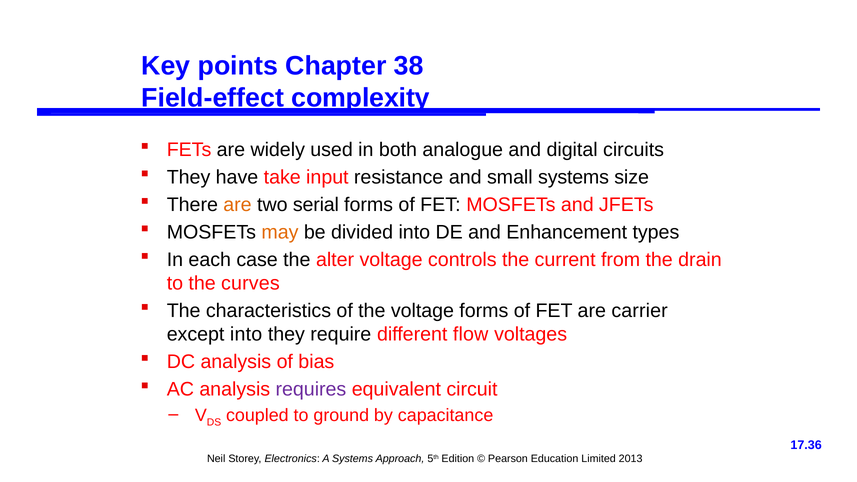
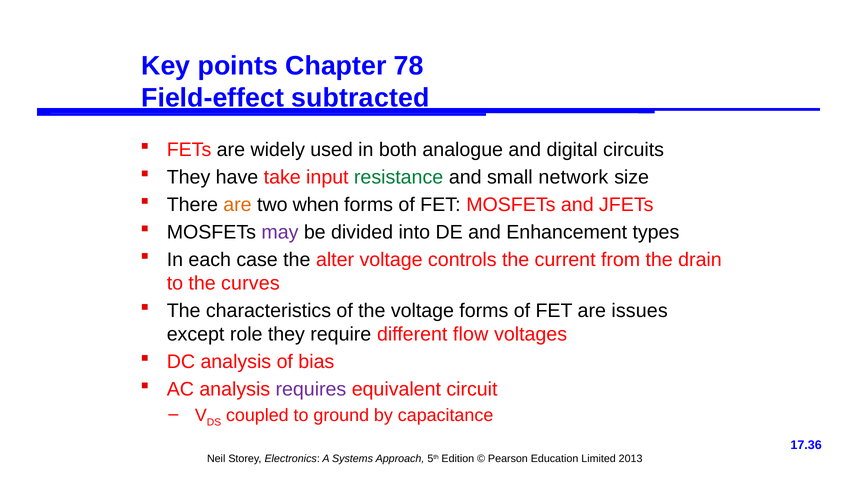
38: 38 -> 78 (409, 66)
complexity: complexity -> subtracted (360, 98)
resistance colour: black -> green (399, 177)
small systems: systems -> network (573, 177)
serial: serial -> when (316, 205)
may colour: orange -> purple (280, 232)
carrier: carrier -> issues (640, 311)
except into: into -> role (246, 334)
